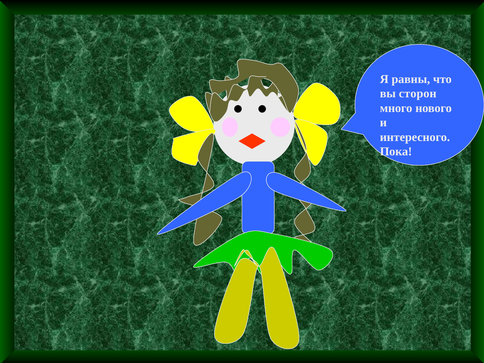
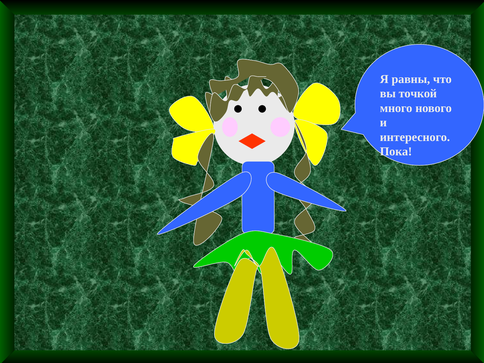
сторон: сторон -> точкой (418, 94)
